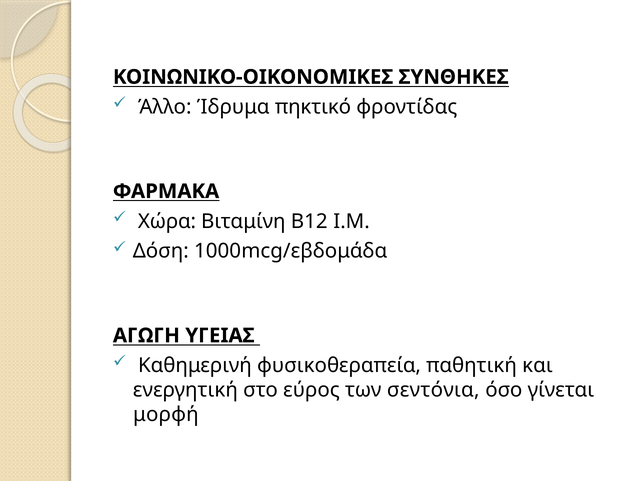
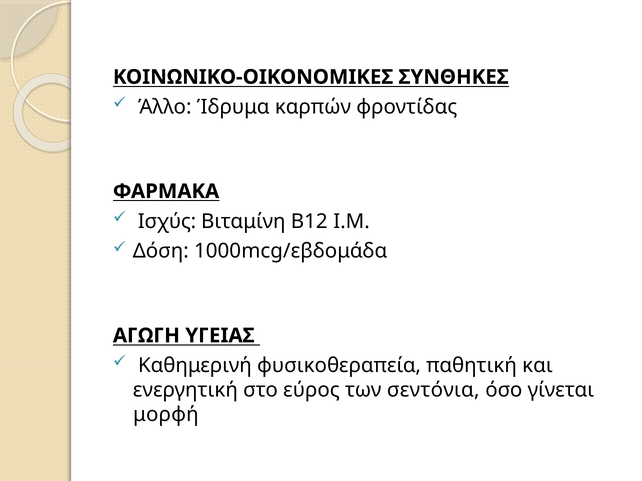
πηκτικό: πηκτικό -> καρπών (313, 107)
Χώρα: Χώρα -> Ισχύς (167, 221)
